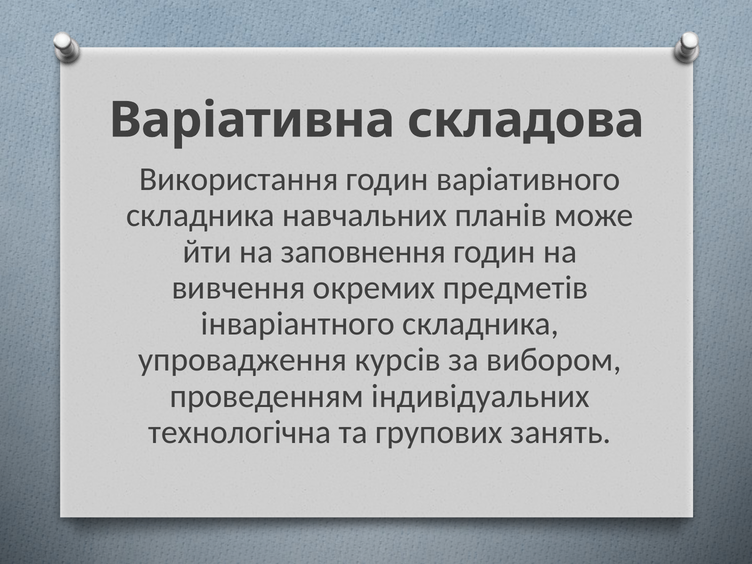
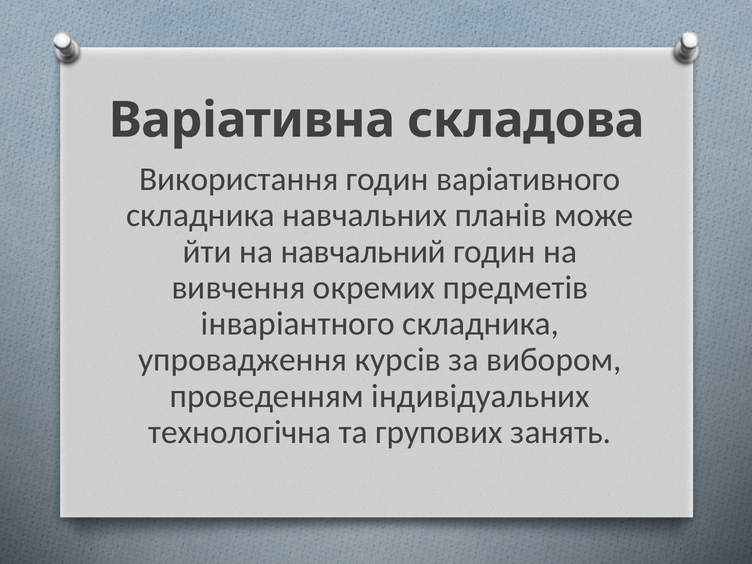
заповнення: заповнення -> навчальний (363, 252)
